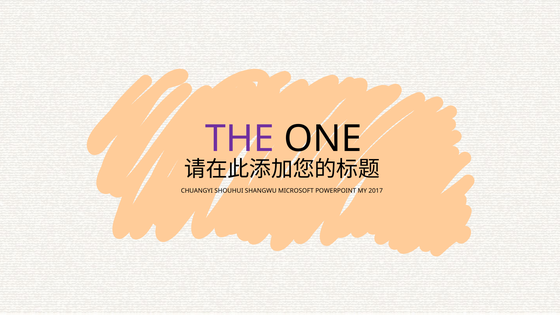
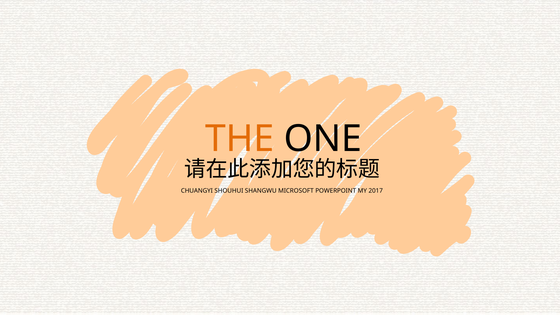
THE colour: purple -> orange (240, 139)
